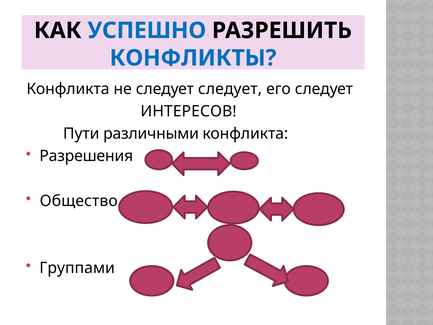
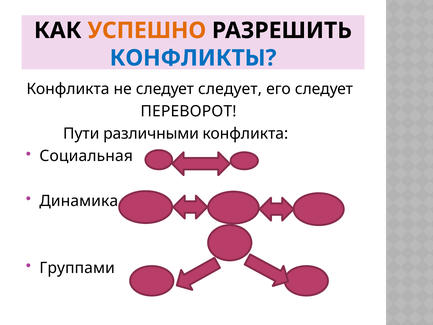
УСПЕШНО colour: blue -> orange (147, 31)
ИНТЕРЕСОВ: ИНТЕРЕСОВ -> ПЕРЕВОРОТ (188, 111)
Разрешения: Разрешения -> Социальная (86, 156)
Общество: Общество -> Динамика (79, 201)
